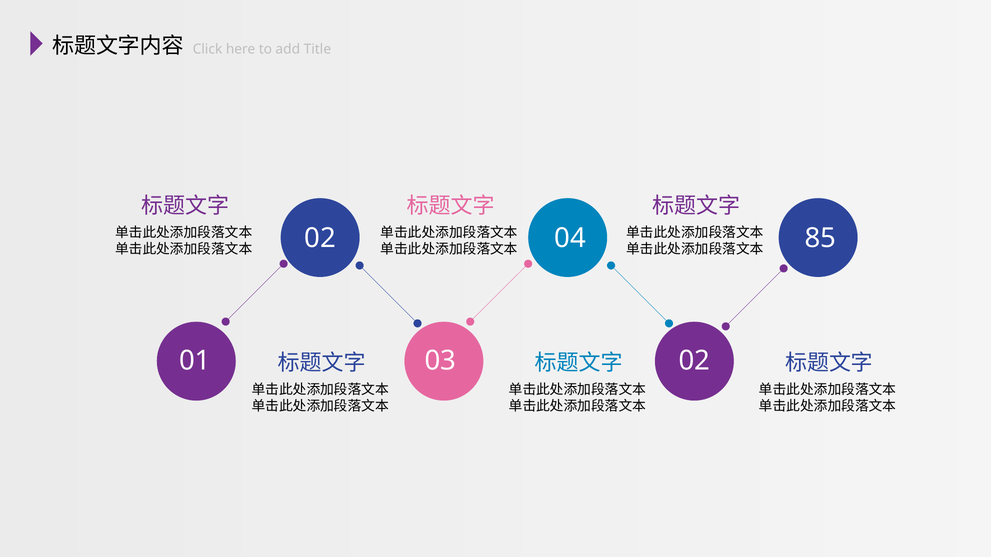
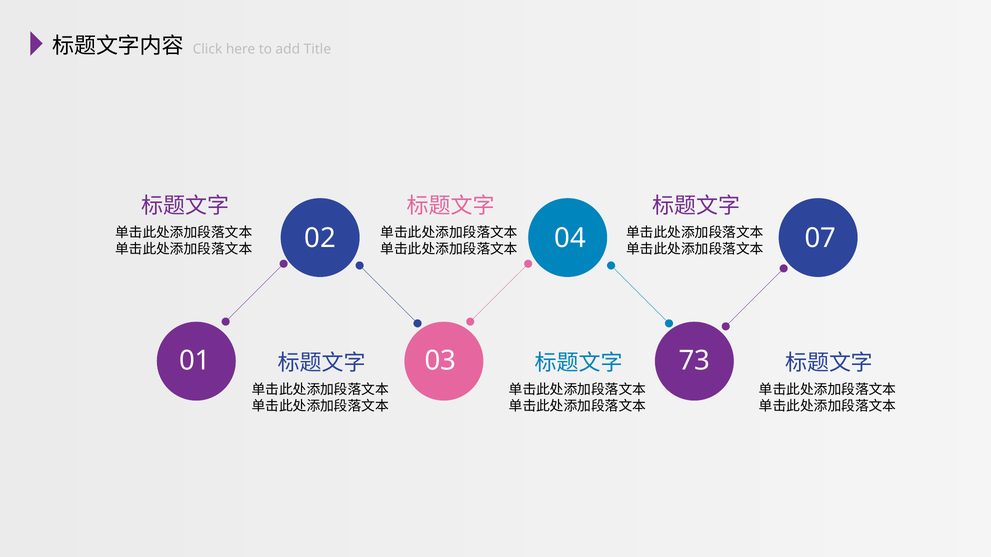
85: 85 -> 07 (820, 238)
03 02: 02 -> 73 (694, 361)
